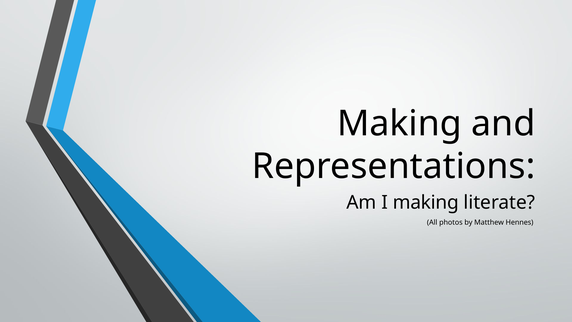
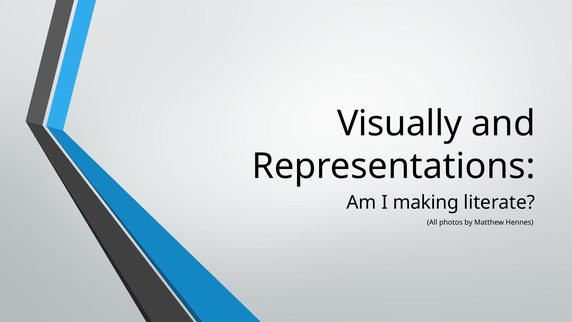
Making: Making -> Visually (400, 123)
